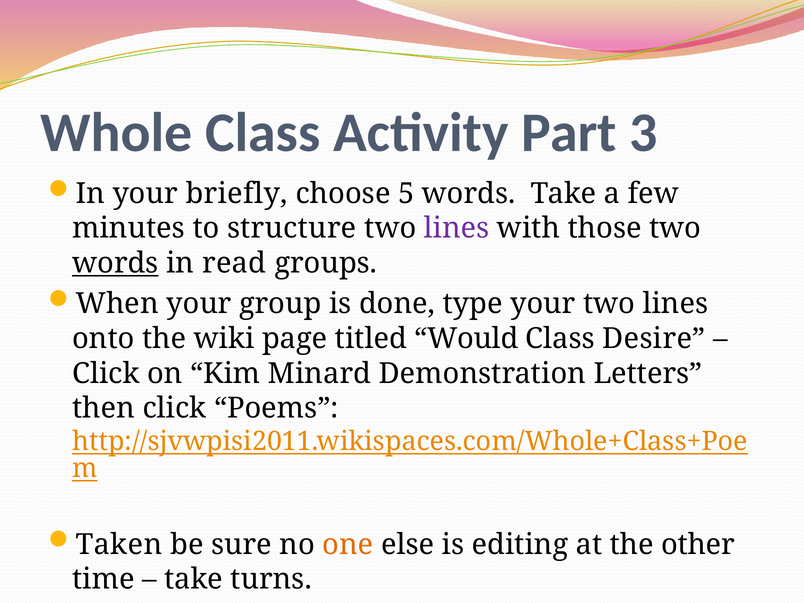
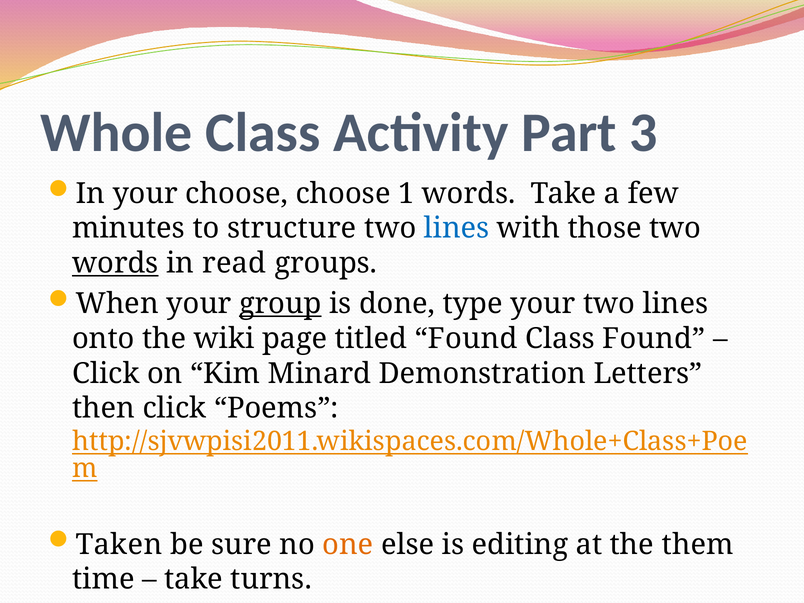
your briefly: briefly -> choose (237, 194)
5: 5 -> 1 (406, 194)
lines colour: purple -> blue (457, 228)
group underline: none -> present (280, 304)
titled Would: Would -> Found (466, 339)
Class Desire: Desire -> Found (654, 339)
other: other -> them (698, 544)
